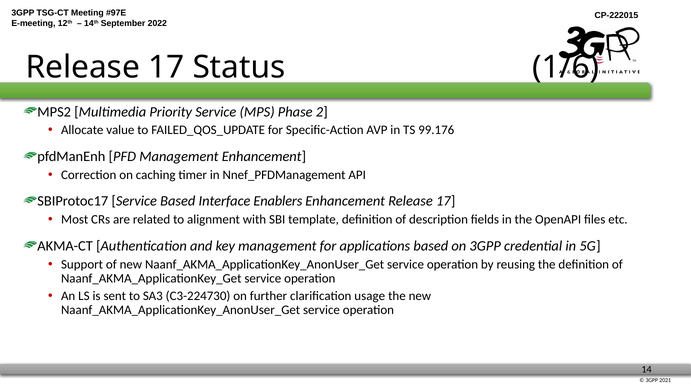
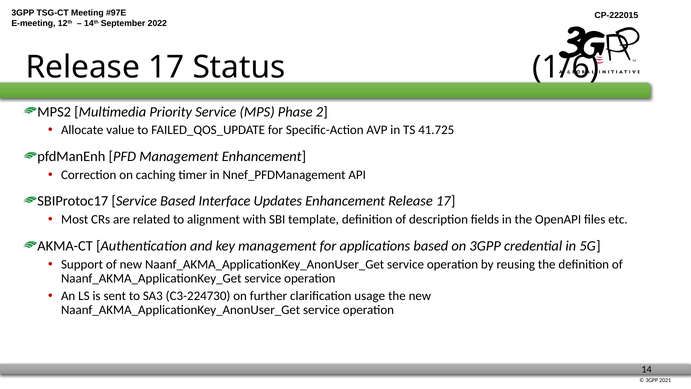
99.176: 99.176 -> 41.725 (436, 130)
Enablers: Enablers -> Updates (278, 201)
